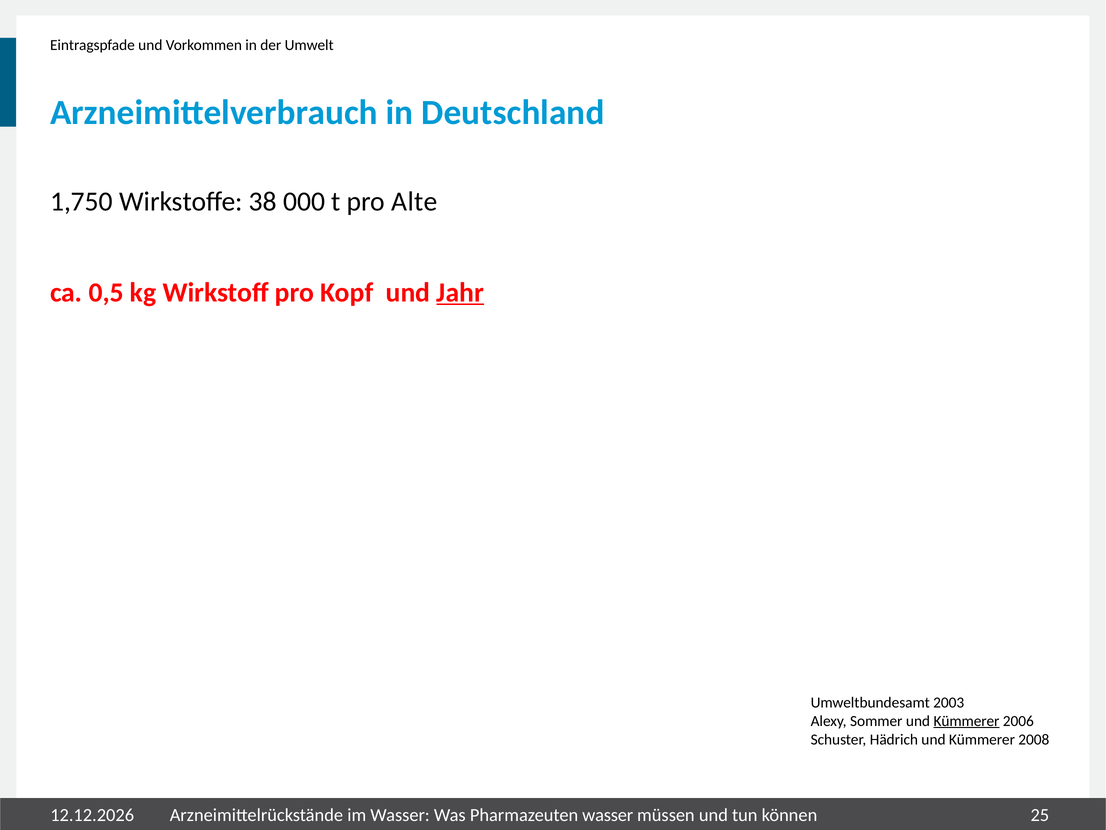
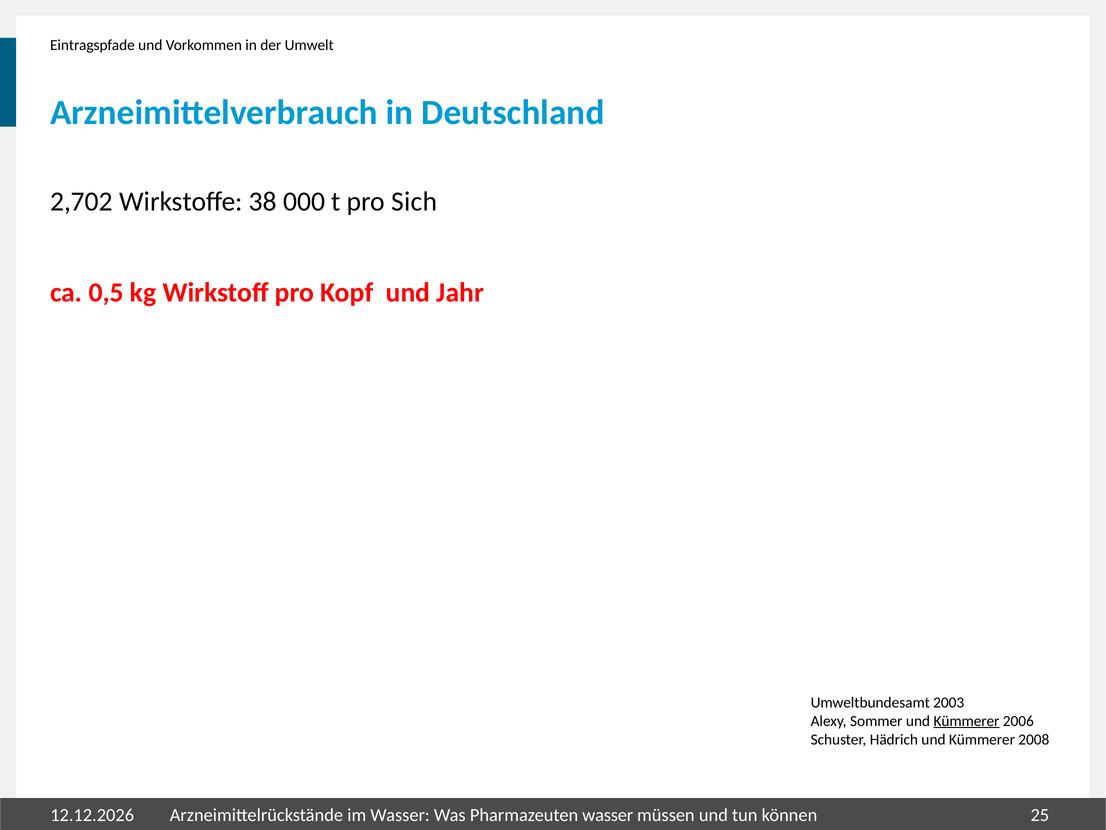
1,750: 1,750 -> 2,702 (82, 202)
Alte: Alte -> Sich (414, 202)
Jahr underline: present -> none (460, 292)
